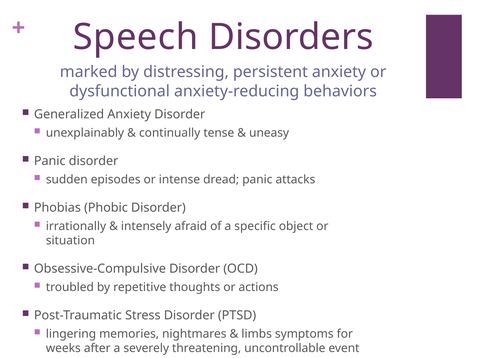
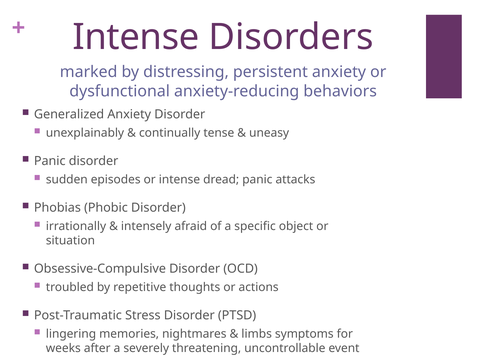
Speech: Speech -> Intense (136, 37)
